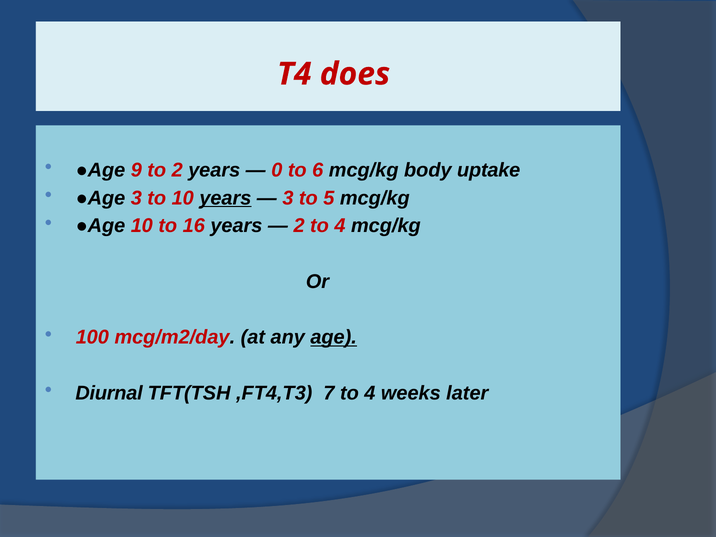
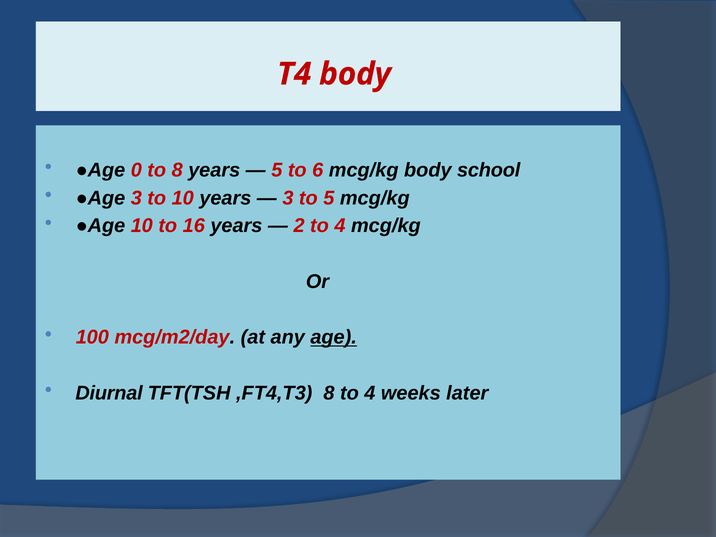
T4 does: does -> body (355, 74)
9: 9 -> 0 (136, 170)
to 2: 2 -> 8 (177, 170)
0: 0 -> 5 (277, 170)
uptake: uptake -> school (489, 170)
years underline: present -> none (225, 198)
,FT4,T3 7: 7 -> 8 (329, 393)
